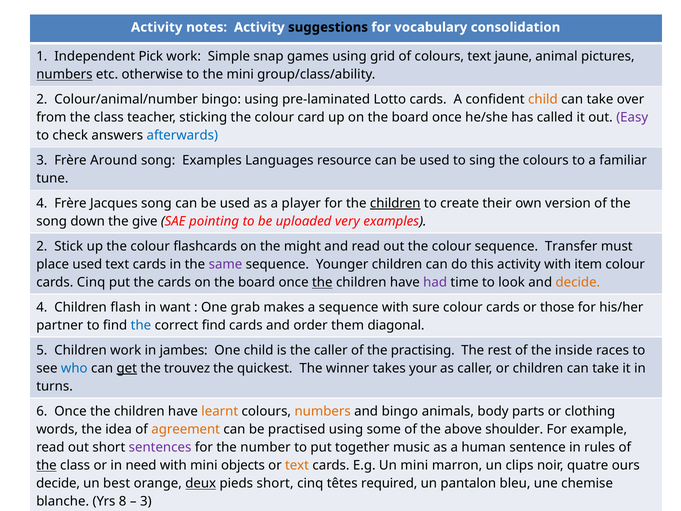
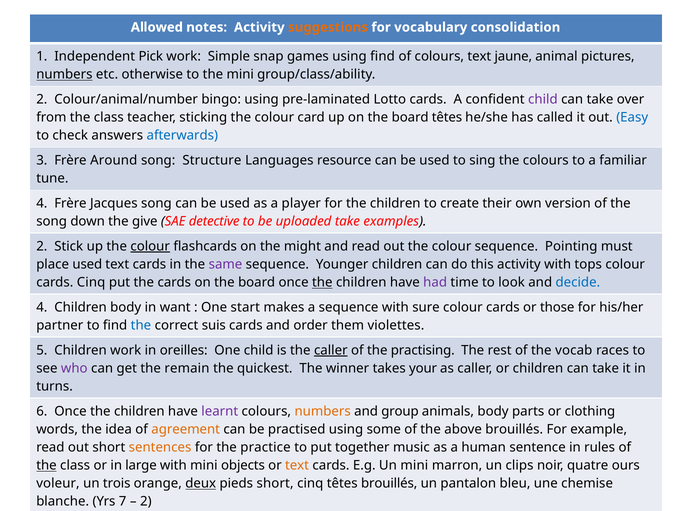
Activity: Activity -> Allowed (157, 27)
suggestions colour: black -> orange (328, 27)
using grid: grid -> find (383, 56)
child colour: orange -> purple (543, 99)
once: once -> têtes (447, 117)
Easy colour: purple -> blue (632, 117)
song Examples: Examples -> Structure (212, 160)
children underline: present -> none (395, 203)
pointing: pointing -> detective (214, 221)
uploaded very: very -> take (347, 221)
colour underline: none -> present (150, 246)
Transfer: Transfer -> Pointing (571, 246)
item: item -> tops (588, 264)
decide colour: orange -> blue (578, 282)
Children flash: flash -> body (126, 307)
grab: grab -> start (245, 307)
correct find: find -> suis (214, 325)
diagonal: diagonal -> violettes (396, 325)
jambes: jambes -> oreilles (184, 350)
caller underline: none -> present (331, 350)
inside: inside -> vocab (574, 350)
who colour: blue -> purple (74, 368)
get underline: present -> none (127, 368)
trouvez: trouvez -> remain (187, 368)
learnt colour: orange -> purple (220, 411)
and bingo: bingo -> group (400, 411)
above shoulder: shoulder -> brouillés (514, 429)
sentences colour: purple -> orange (160, 447)
number: number -> practice (266, 447)
need: need -> large (141, 465)
decide: decide -> voleur (58, 483)
un best: best -> trois (117, 483)
têtes required: required -> brouillés (389, 483)
Yrs 8: 8 -> 7 (123, 501)
3: 3 -> 2 (146, 501)
